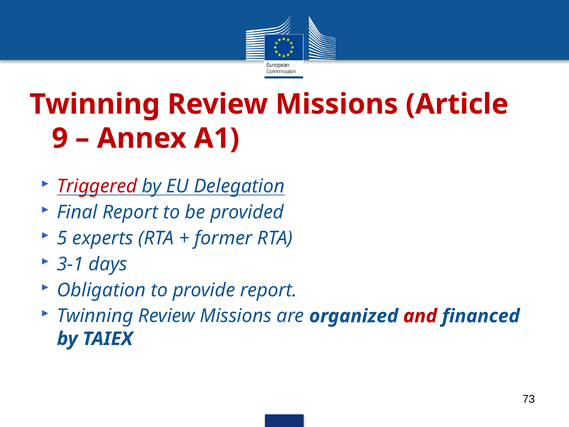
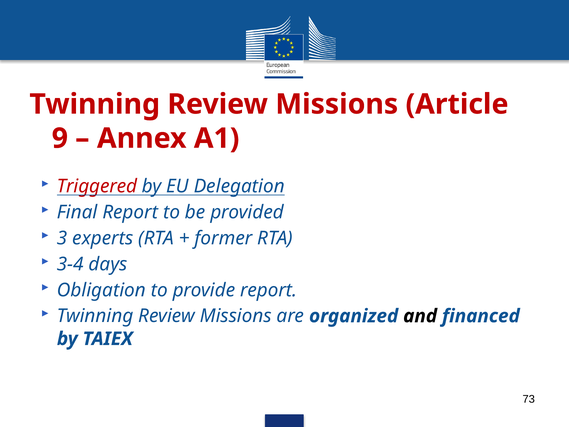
5: 5 -> 3 (62, 238)
3-1: 3-1 -> 3-4 (70, 264)
and colour: red -> black (420, 316)
